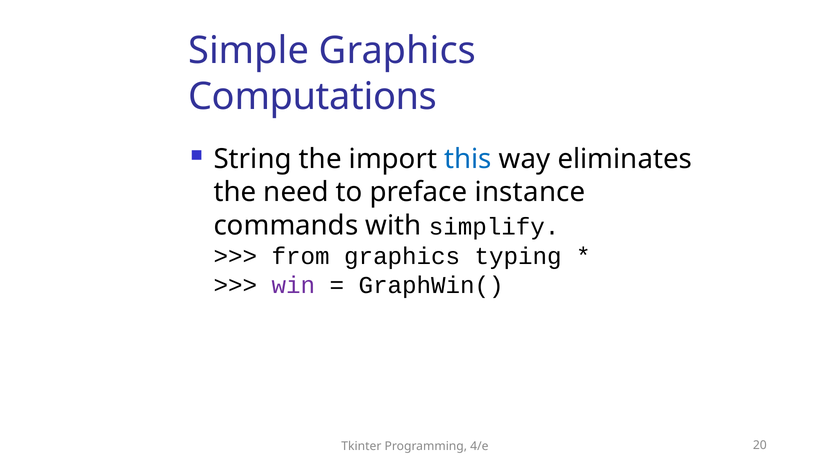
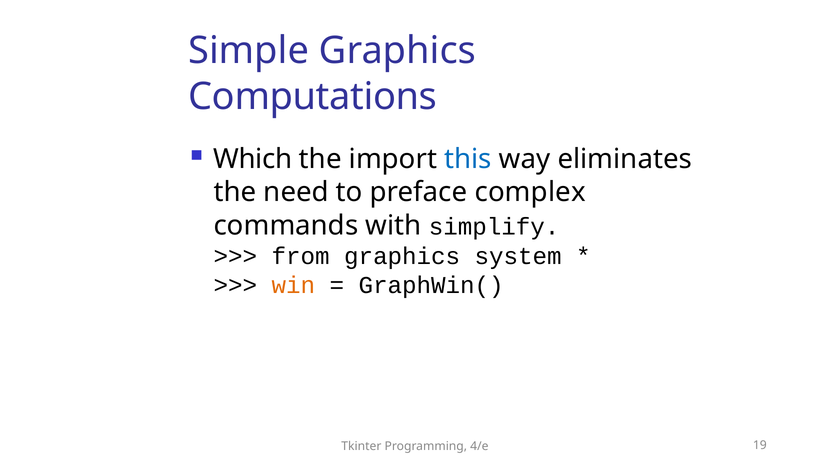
String: String -> Which (253, 159)
instance: instance -> complex (530, 192)
typing: typing -> system (518, 256)
win colour: purple -> orange (293, 285)
20: 20 -> 19 (760, 445)
